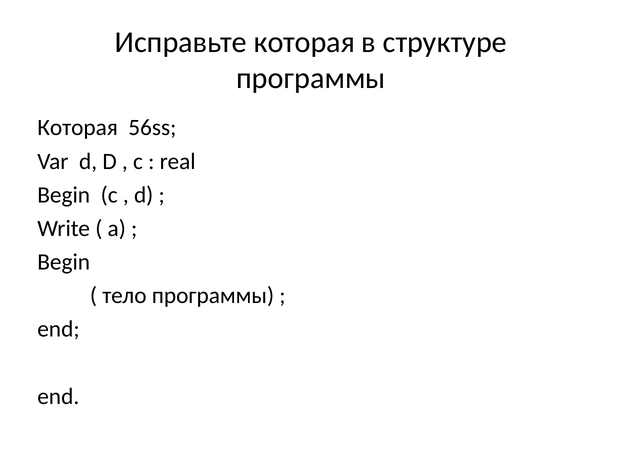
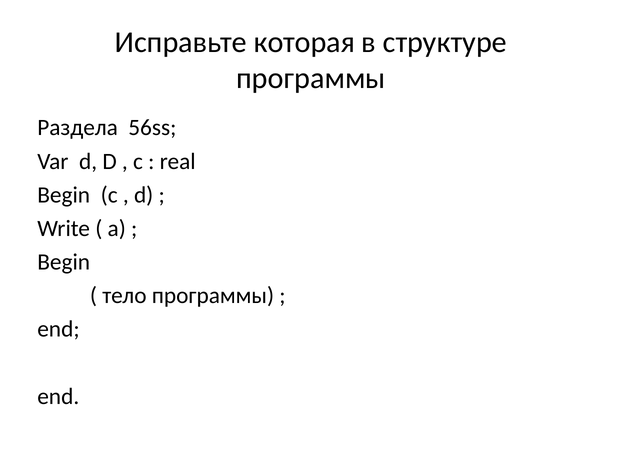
Которая: Которая -> Раздела (78, 128)
